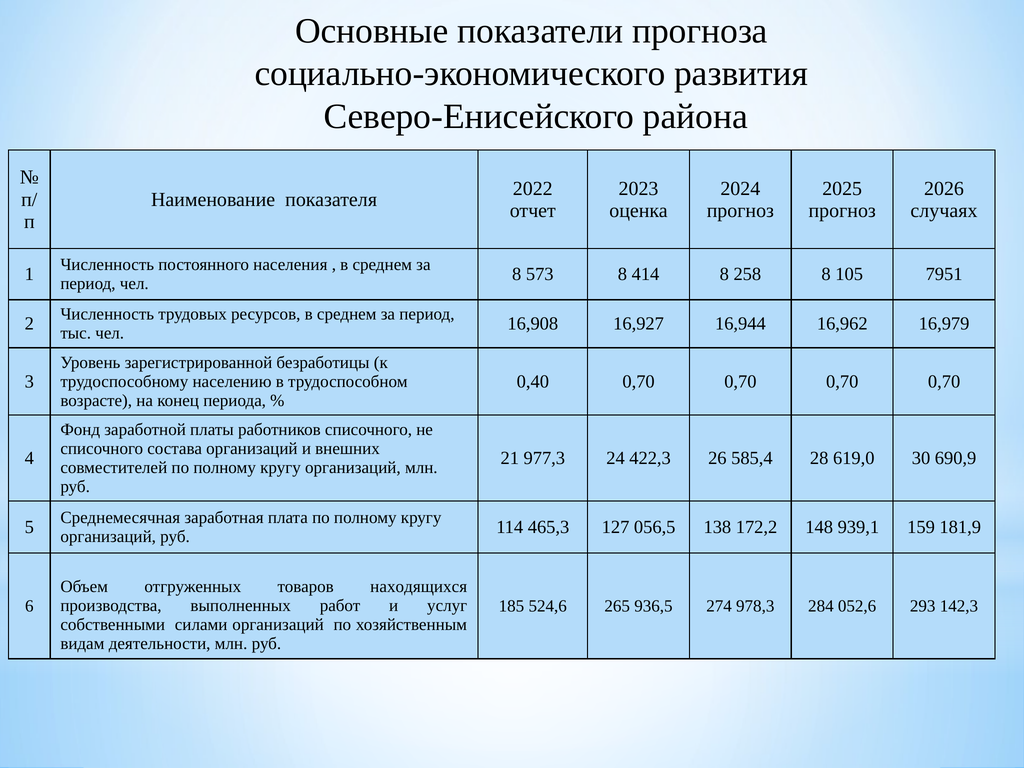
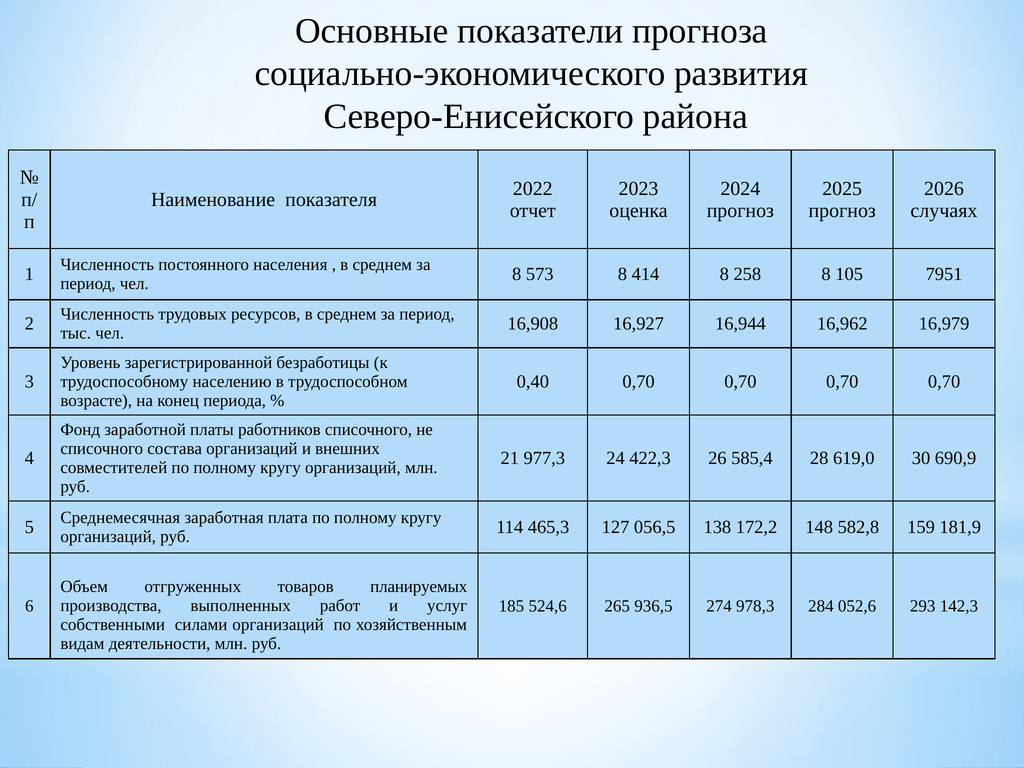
939,1: 939,1 -> 582,8 (858, 527)
находящихся: находящихся -> планируемых (419, 587)
